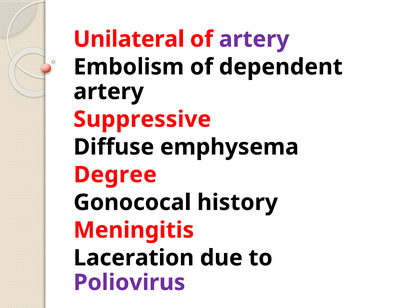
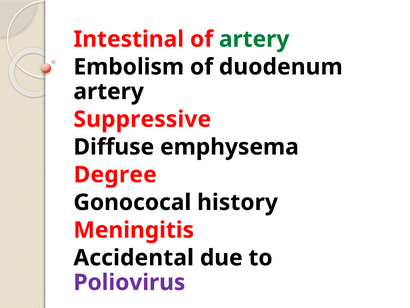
Unilateral: Unilateral -> Intestinal (129, 39)
artery colour: purple -> green (254, 39)
dependent: dependent -> duodenum (281, 67)
Laceration: Laceration -> Accidental (134, 257)
